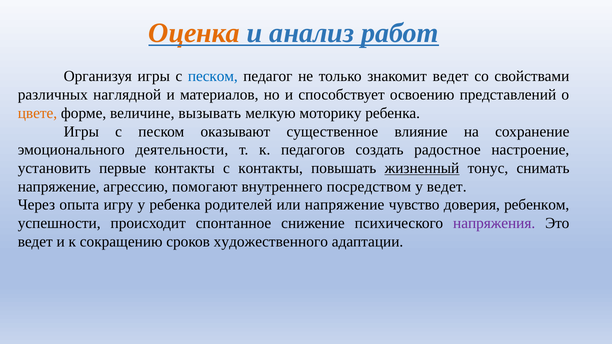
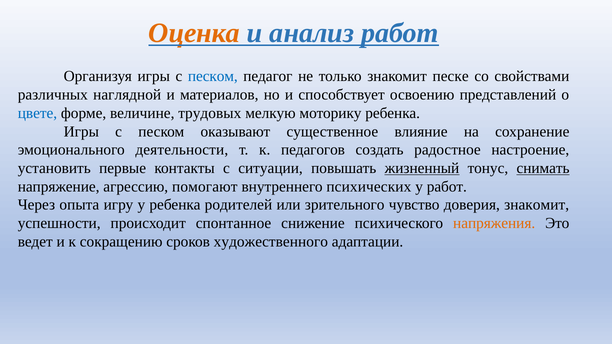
знакомит ведет: ведет -> песке (451, 76)
цвете colour: orange -> blue (37, 113)
вызывать: вызывать -> трудовых (210, 113)
с контакты: контакты -> ситуации (271, 168)
снимать underline: none -> present (543, 168)
посредством: посредством -> психических (369, 187)
у ведет: ведет -> работ (447, 187)
или напряжение: напряжение -> зрительного (345, 205)
доверия ребенком: ребенком -> знакомит (537, 205)
напряжения colour: purple -> orange (494, 223)
